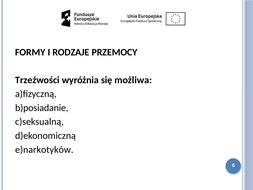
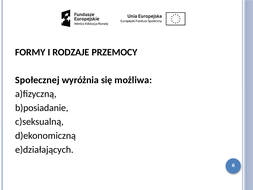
Trzeźwości: Trzeźwości -> Społecznej (37, 80)
e)narkotyków: e)narkotyków -> e)działających (44, 149)
